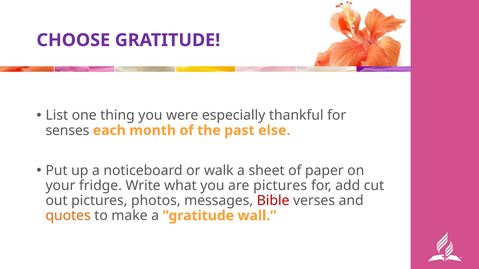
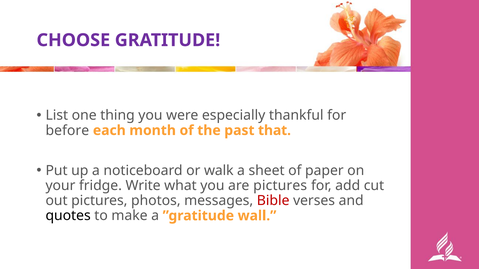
senses: senses -> before (67, 131)
else: else -> that (275, 131)
quotes colour: orange -> black (68, 216)
